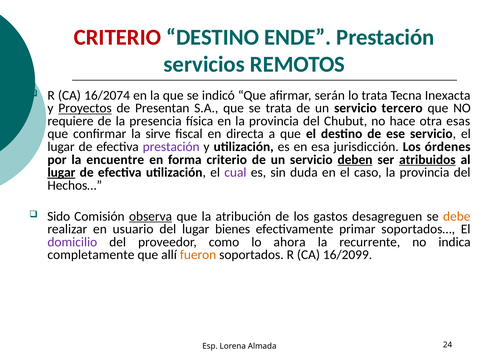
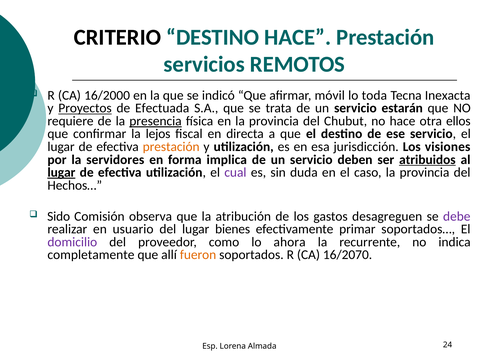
CRITERIO colour: red -> black (117, 37)
DESTINO ENDE: ENDE -> HACE (298, 37)
16/2074: 16/2074 -> 16/2000 (107, 95)
serán: serán -> móvil (330, 95)
lo trata: trata -> toda (374, 95)
Presentan: Presentan -> Efectuada (162, 108)
tercero: tercero -> estarán (402, 108)
presencia underline: none -> present (156, 121)
esas: esas -> ellos (458, 121)
sirve: sirve -> lejos (158, 134)
prestación colour: purple -> orange (171, 147)
órdenes: órdenes -> visiones (448, 147)
encuentre: encuentre -> servidores (115, 159)
forma criterio: criterio -> implica (227, 159)
deben underline: present -> none (355, 159)
observa underline: present -> none (151, 216)
debe colour: orange -> purple (457, 216)
16/2099: 16/2099 -> 16/2070 (348, 255)
